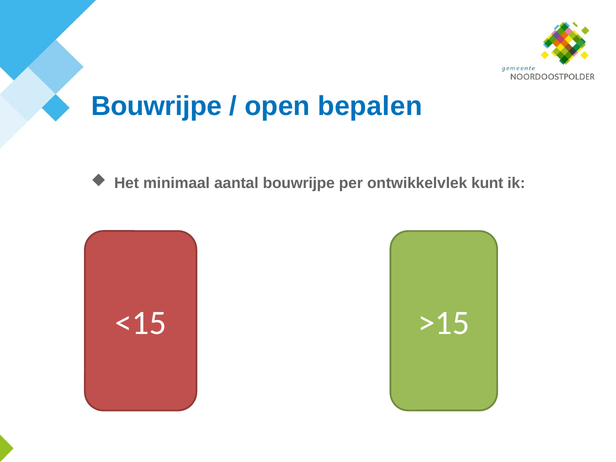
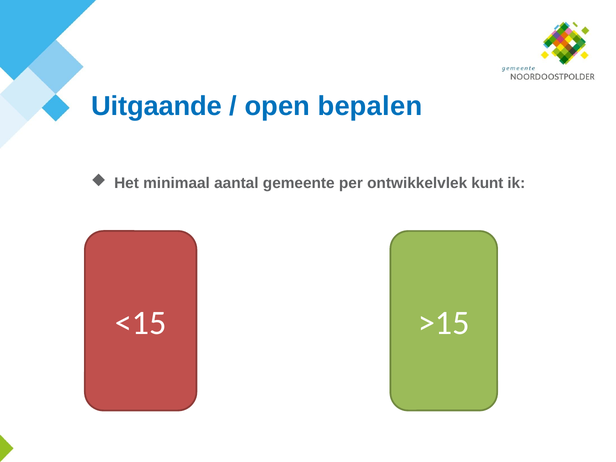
Bouwrijpe: Bouwrijpe -> Uitgaande (156, 106)
aantal bouwrijpe: bouwrijpe -> gemeente (299, 183)
